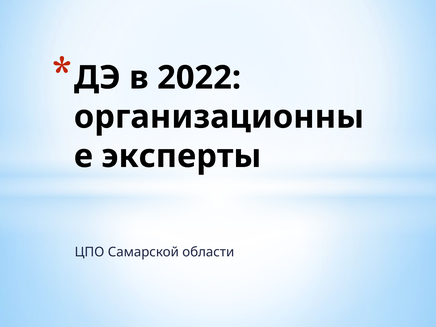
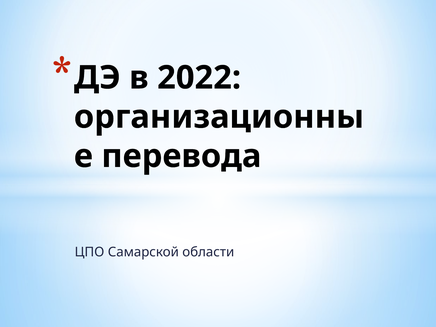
эксперты: эксперты -> перевода (181, 156)
